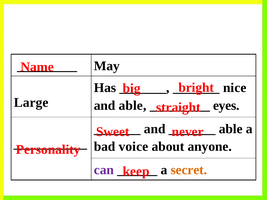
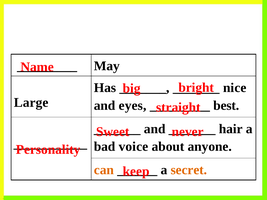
and able: able -> eyes (133, 106)
eyes: eyes -> best (226, 106)
able: able -> hair (231, 129)
can colour: purple -> orange (104, 170)
